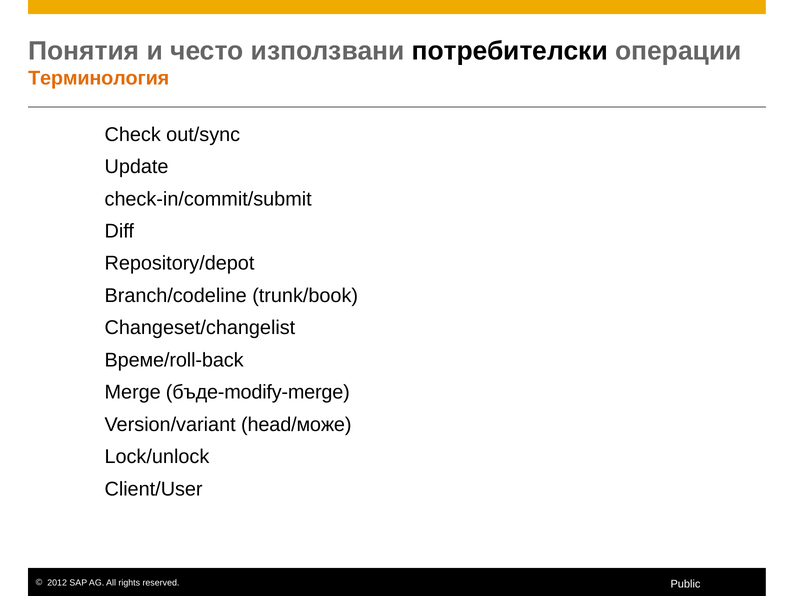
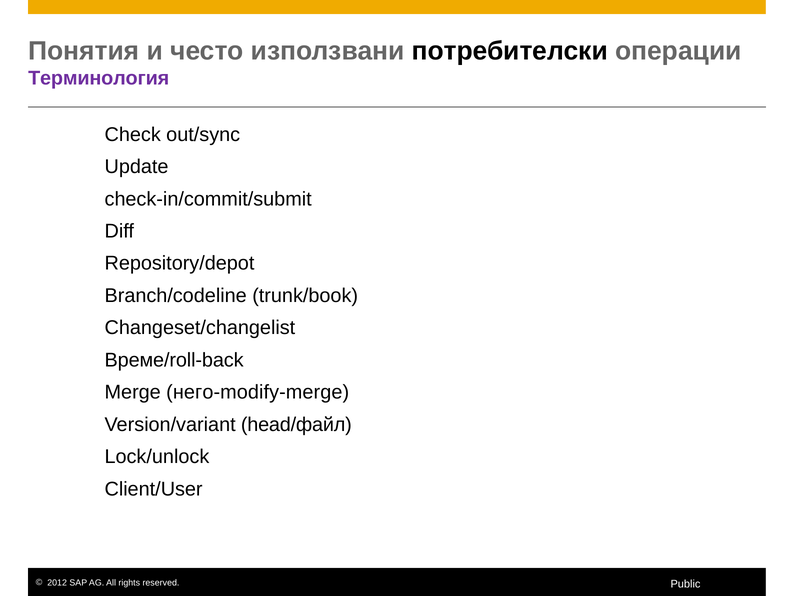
Терминология colour: orange -> purple (99, 78)
бъде-modify-merge: бъде-modify-merge -> него-modify-merge (258, 392)
head/може: head/може -> head/файл (296, 424)
